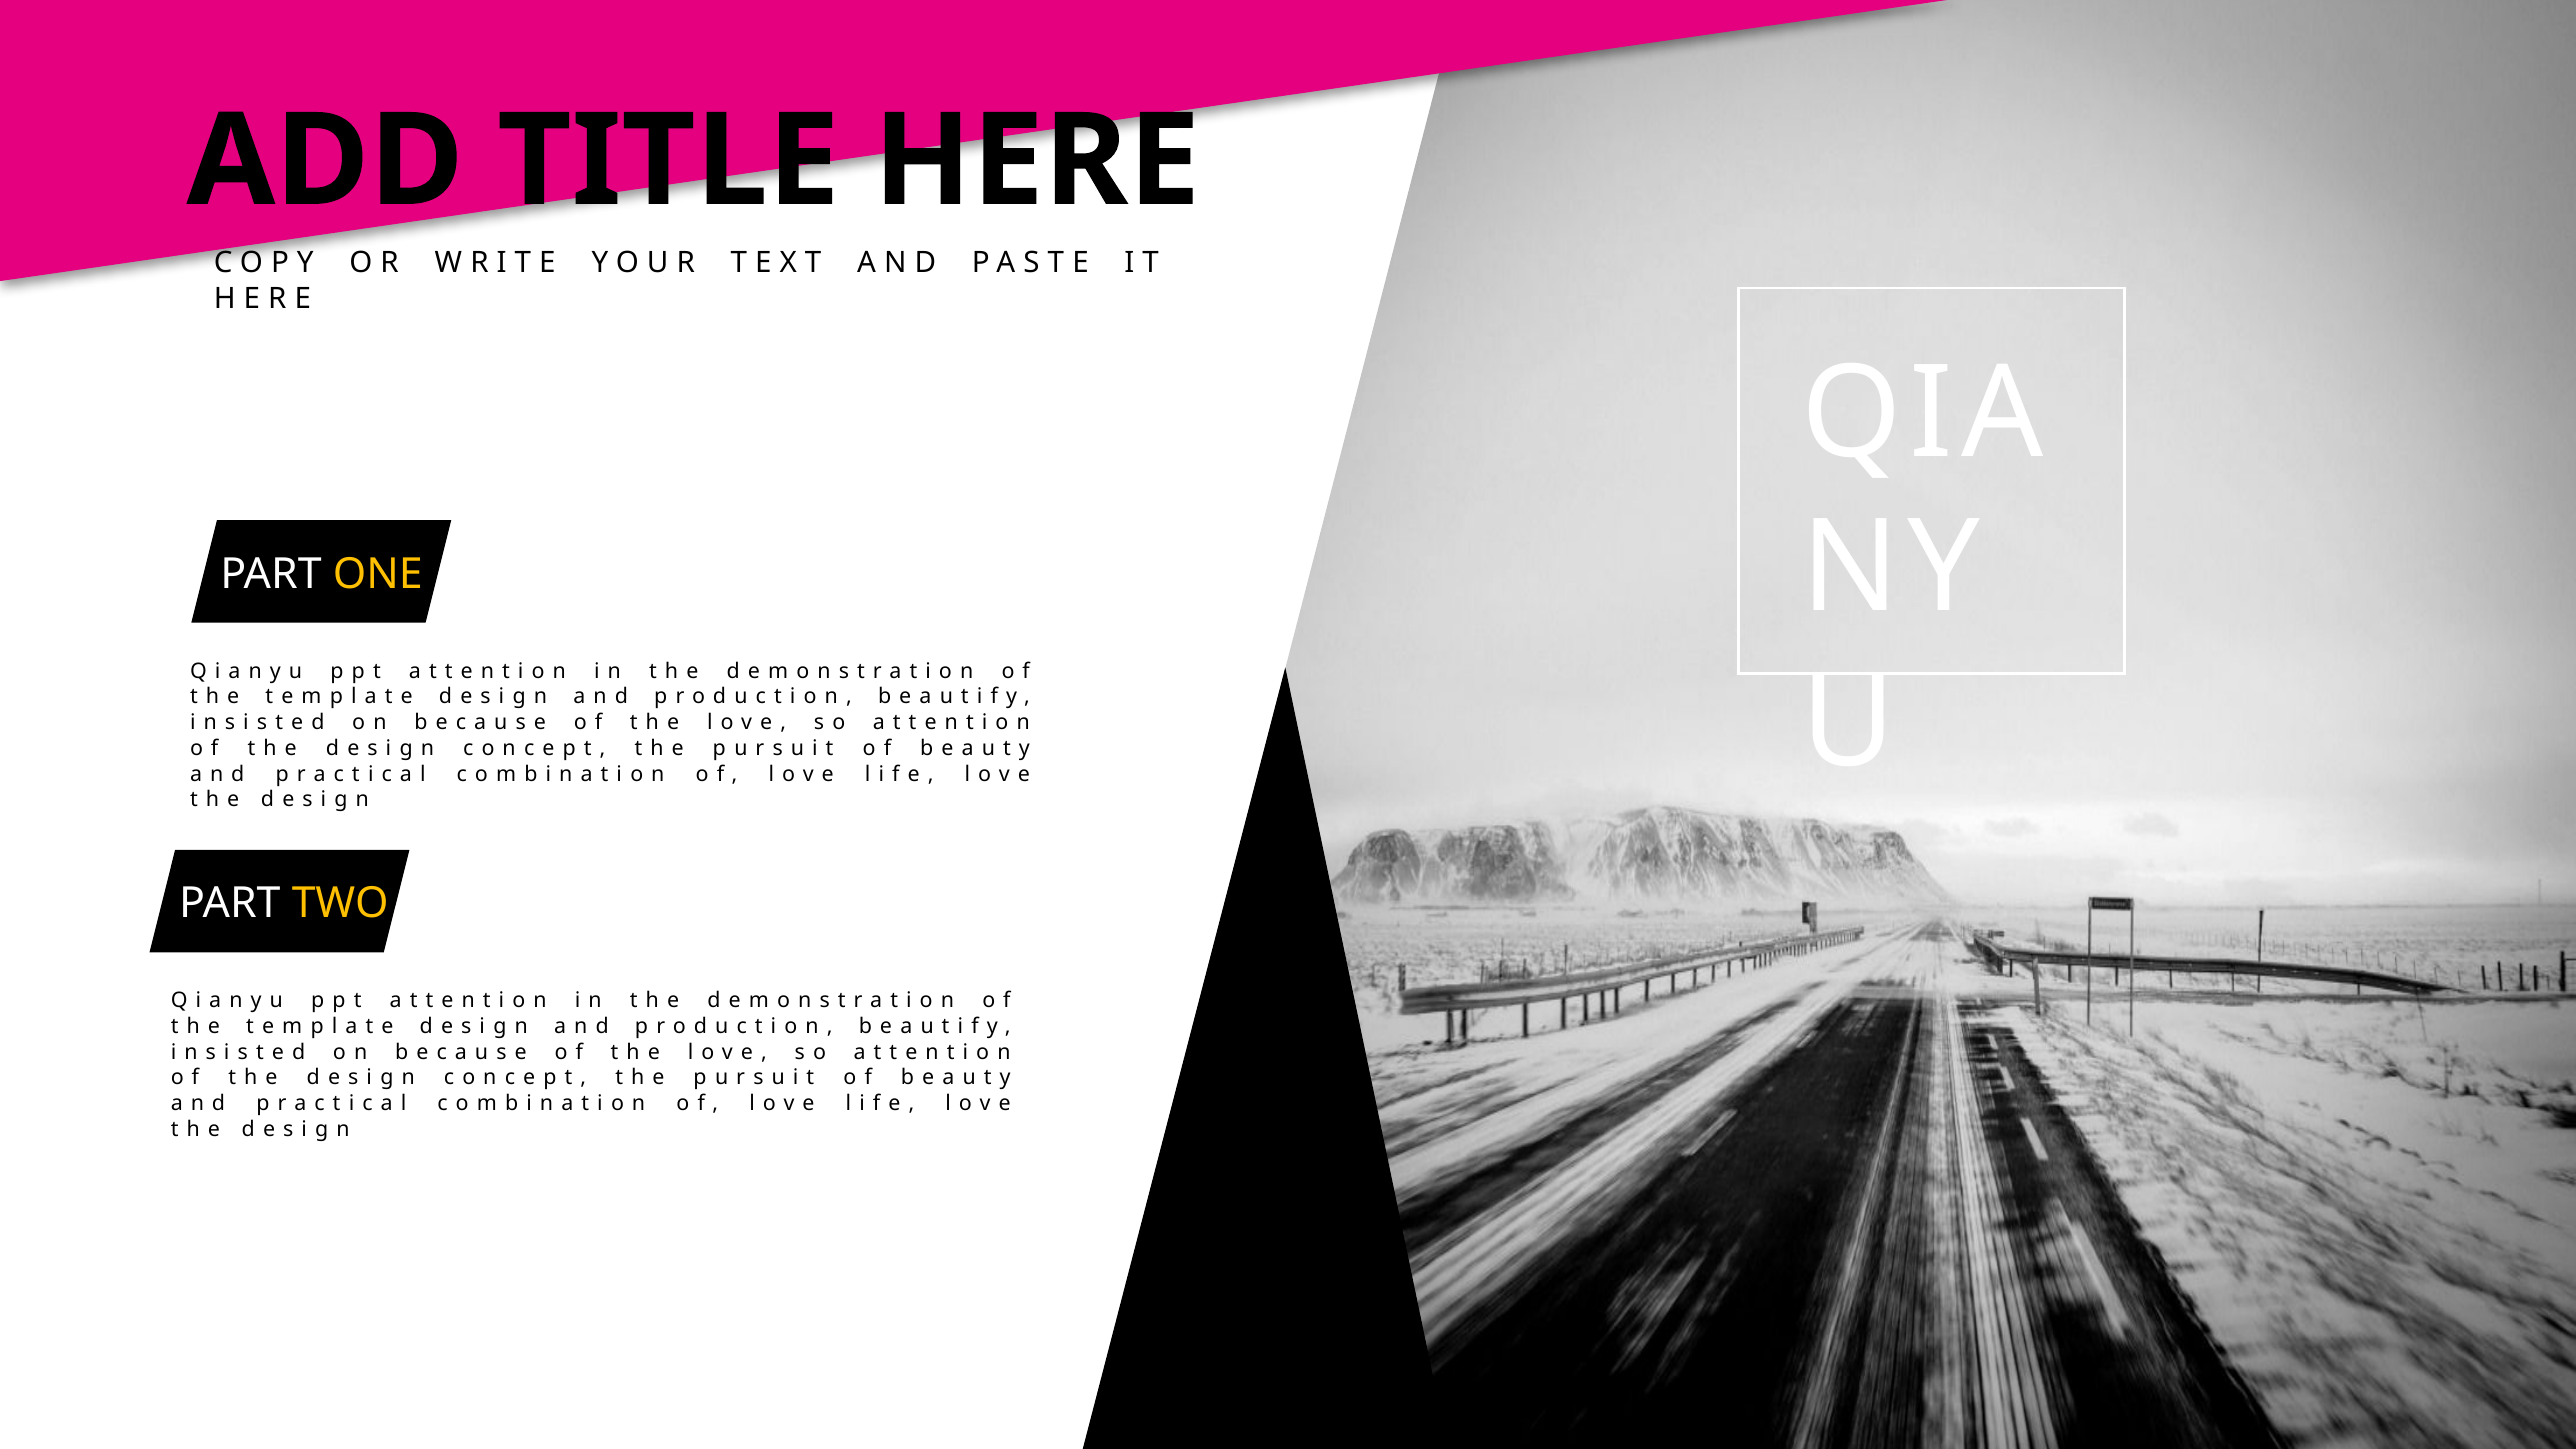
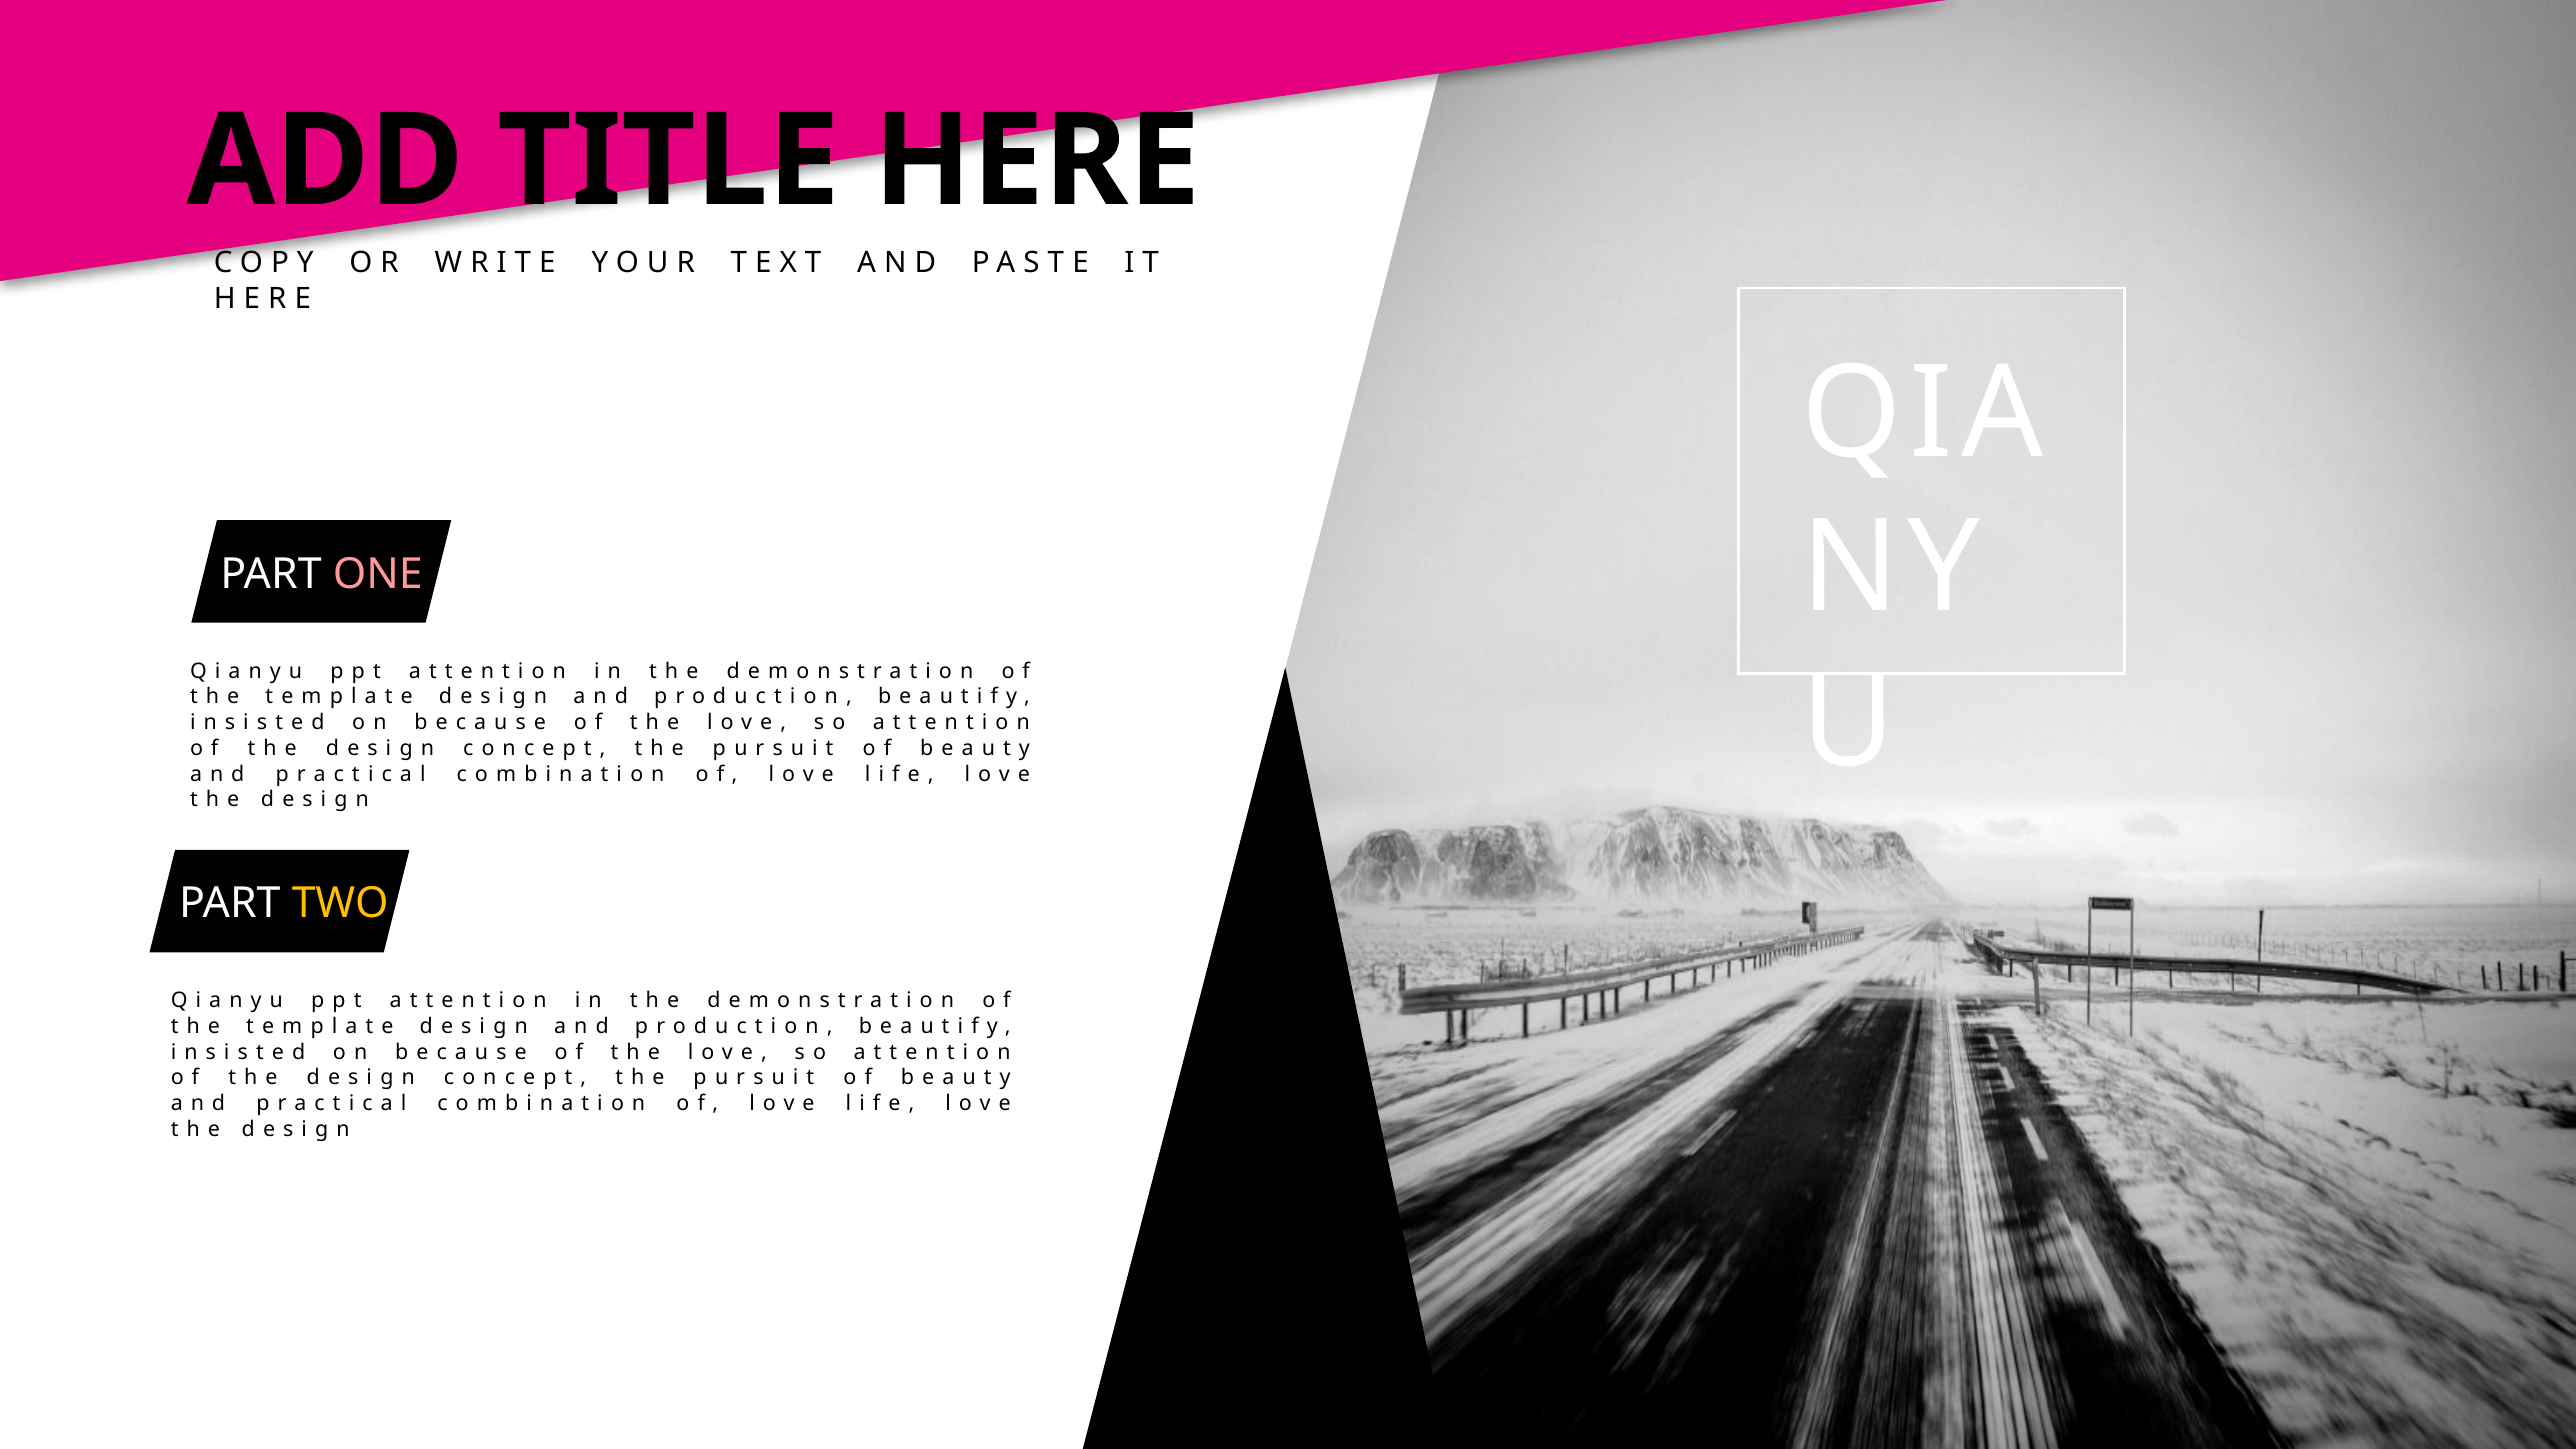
ONE colour: yellow -> pink (378, 574)
